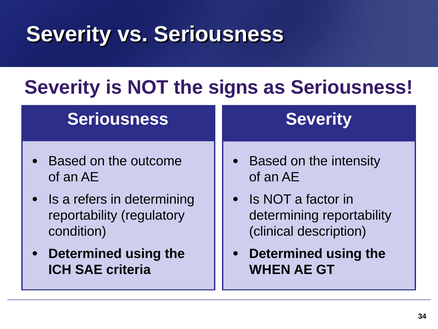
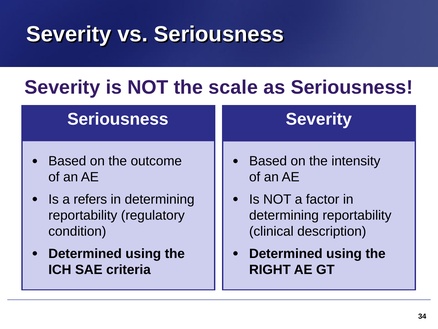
signs: signs -> scale (233, 87)
WHEN: WHEN -> RIGHT (270, 269)
